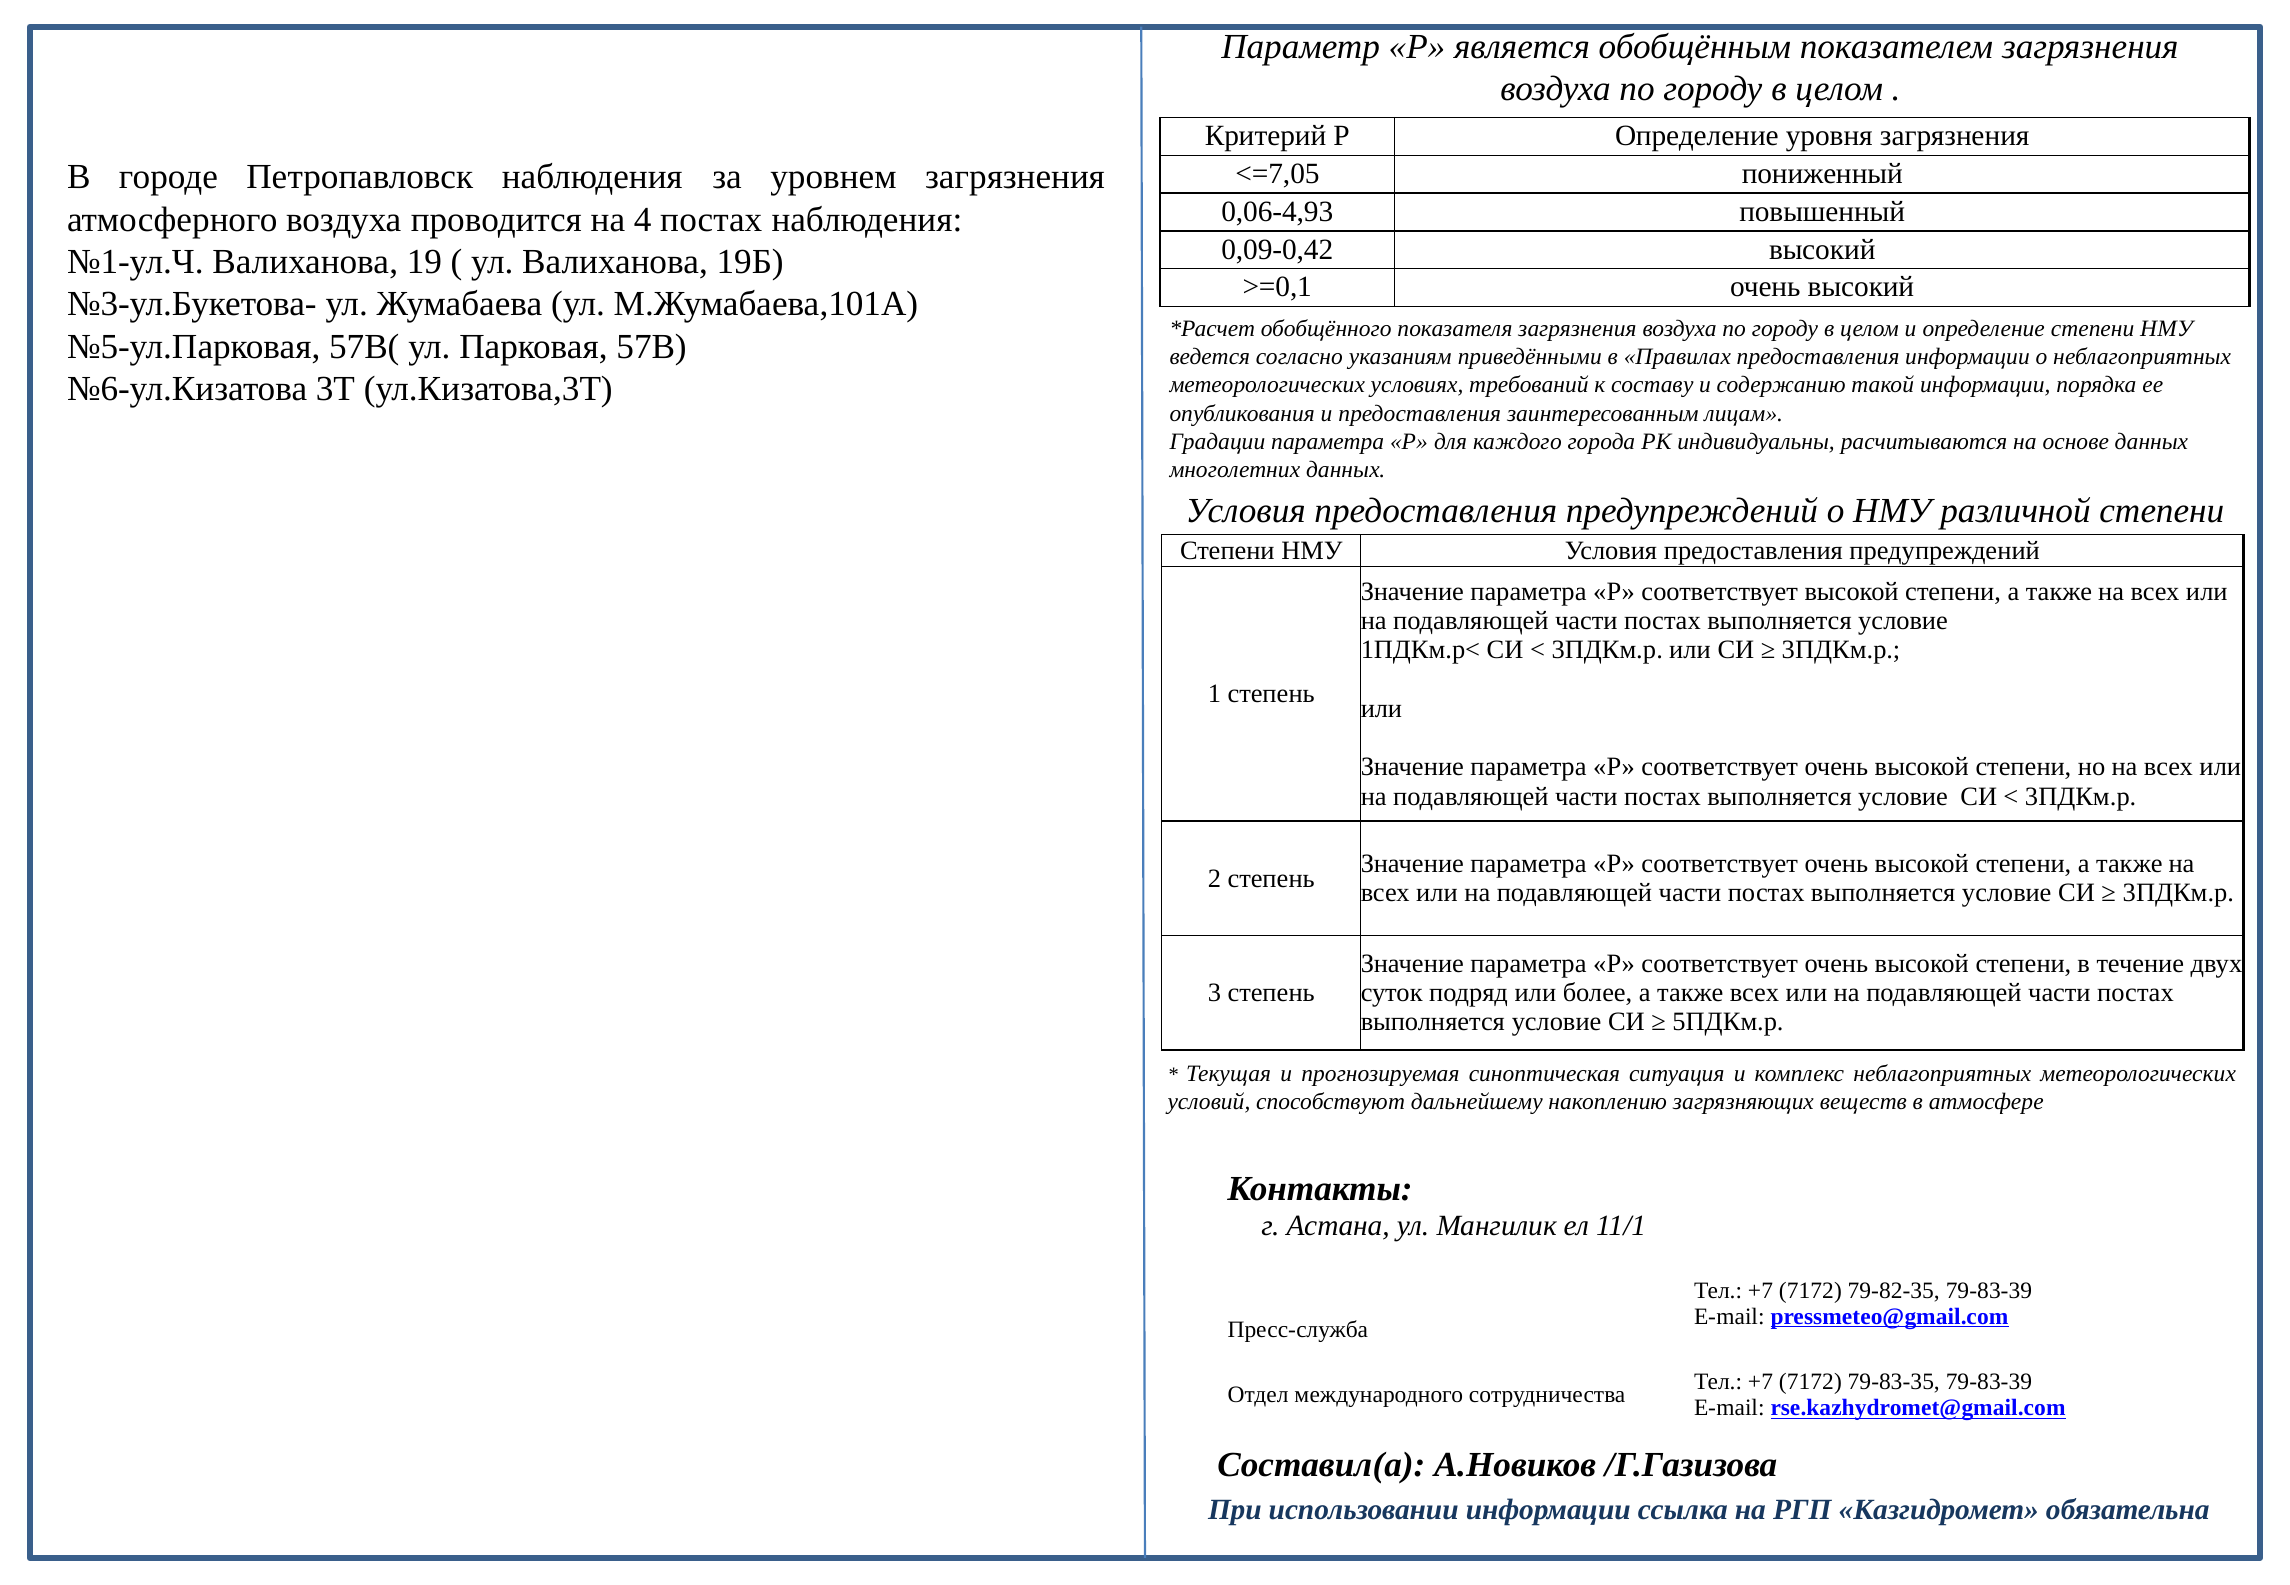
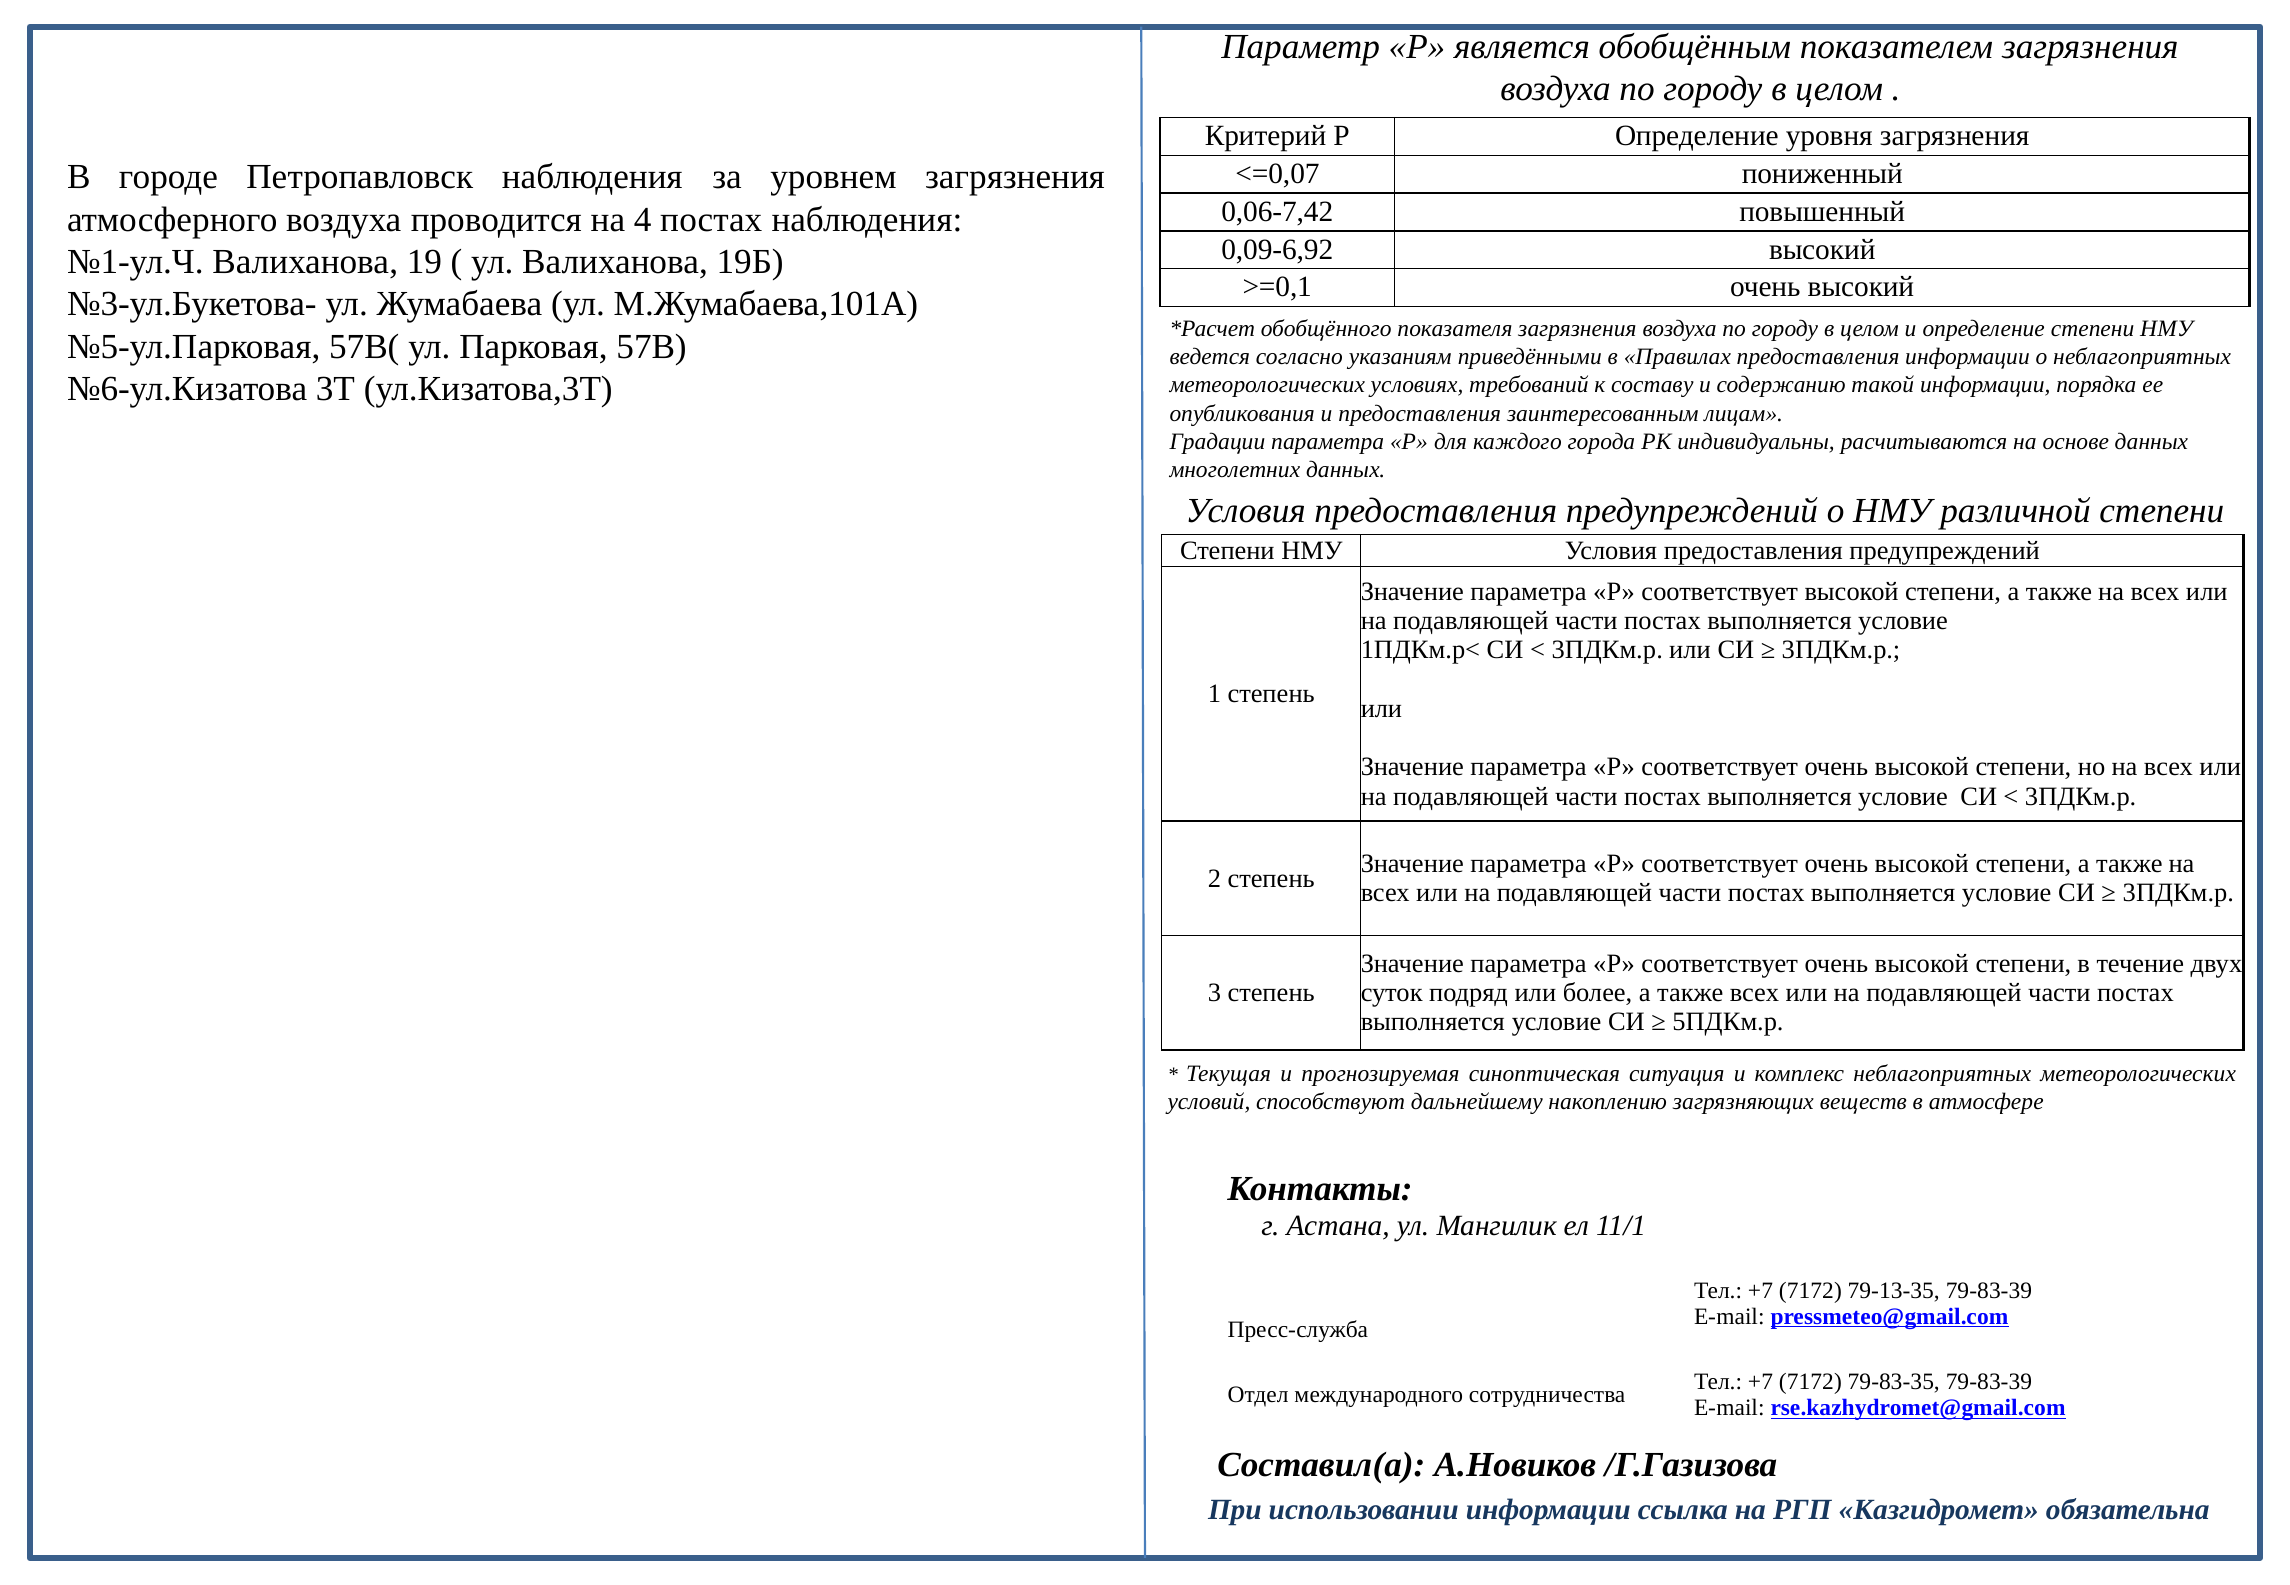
<=7,05: <=7,05 -> <=0,07 (1277, 174)
0,06-4,93: 0,06-4,93 -> 0,06-7,42 (1277, 212)
0,09-0,42: 0,09-0,42 -> 0,09-6,92 (1277, 250)
79-82-35: 79-82-35 -> 79-13-35 (1894, 1291)
